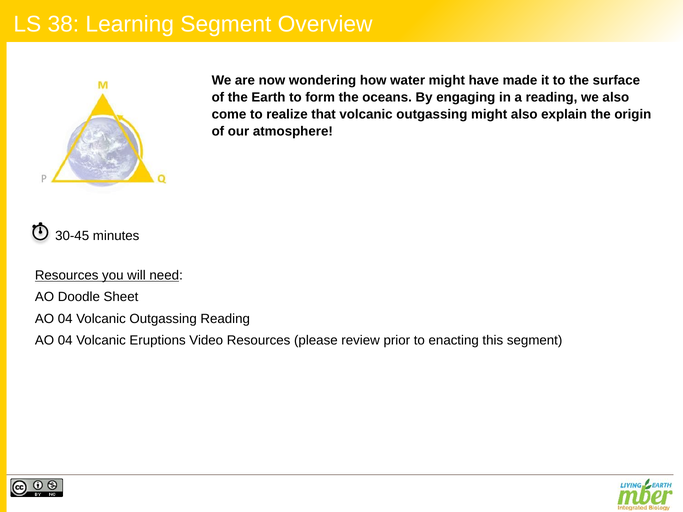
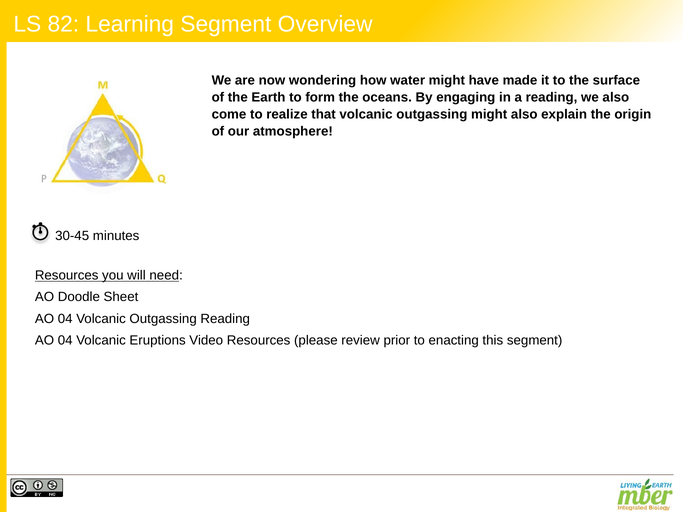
38: 38 -> 82 (63, 24)
